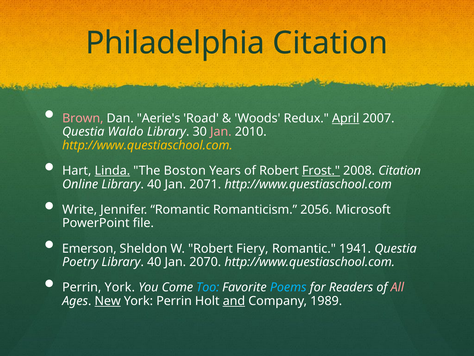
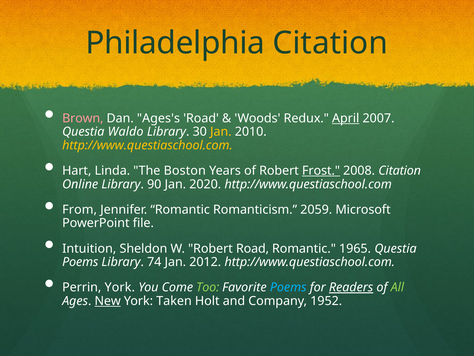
Aerie's: Aerie's -> Ages's (158, 118)
Jan colour: pink -> yellow (221, 132)
Linda underline: present -> none (112, 170)
Online Library 40: 40 -> 90 (154, 184)
2071: 2071 -> 2020 (205, 184)
Write: Write -> From (80, 209)
2056: 2056 -> 2059 (316, 209)
Emerson: Emerson -> Intuition (89, 248)
Robert Fiery: Fiery -> Road (252, 248)
1941: 1941 -> 1965 (355, 248)
Poetry: Poetry -> Poems (80, 262)
40: 40 -> 74 (154, 262)
2070: 2070 -> 2012 (205, 262)
Too colour: light blue -> light green (208, 287)
Readers underline: none -> present (351, 287)
All colour: pink -> light green (397, 287)
York Perrin: Perrin -> Taken (174, 301)
and underline: present -> none (234, 301)
1989: 1989 -> 1952 (326, 301)
